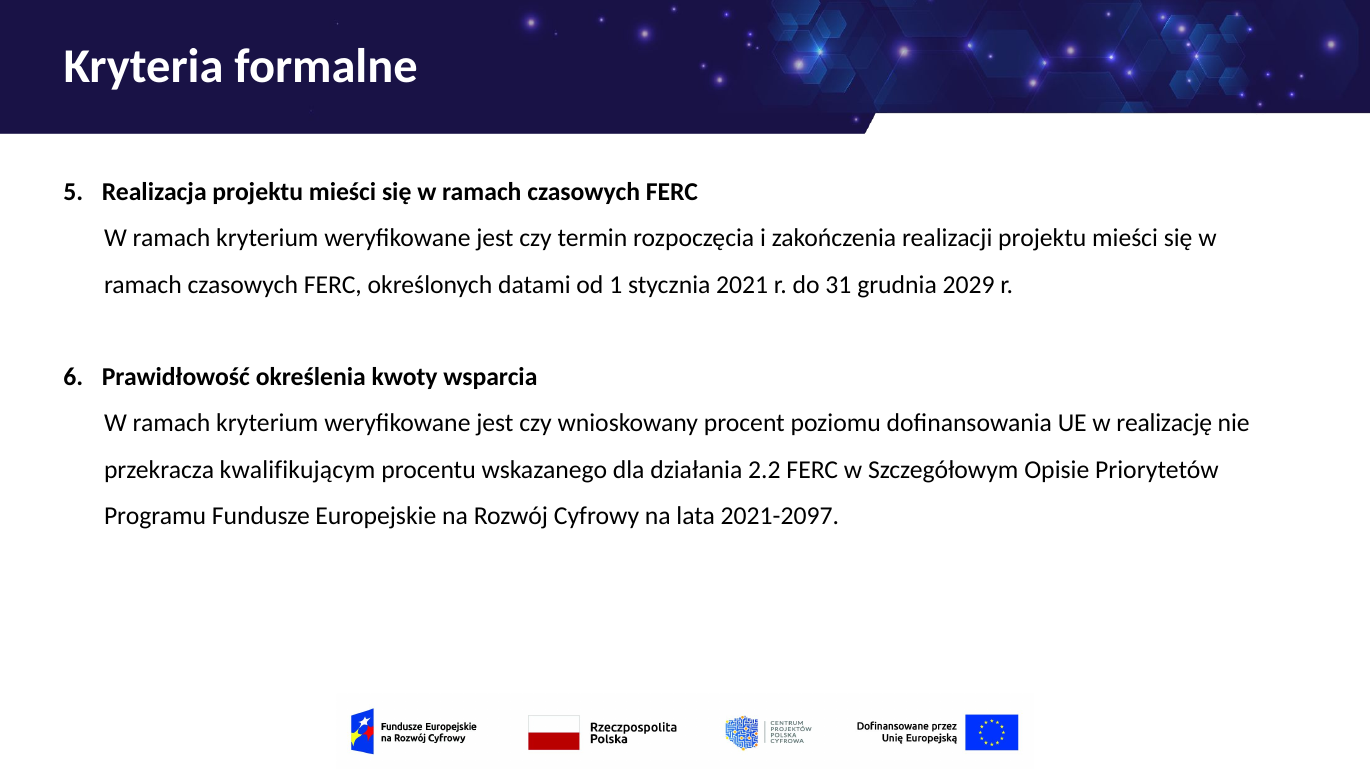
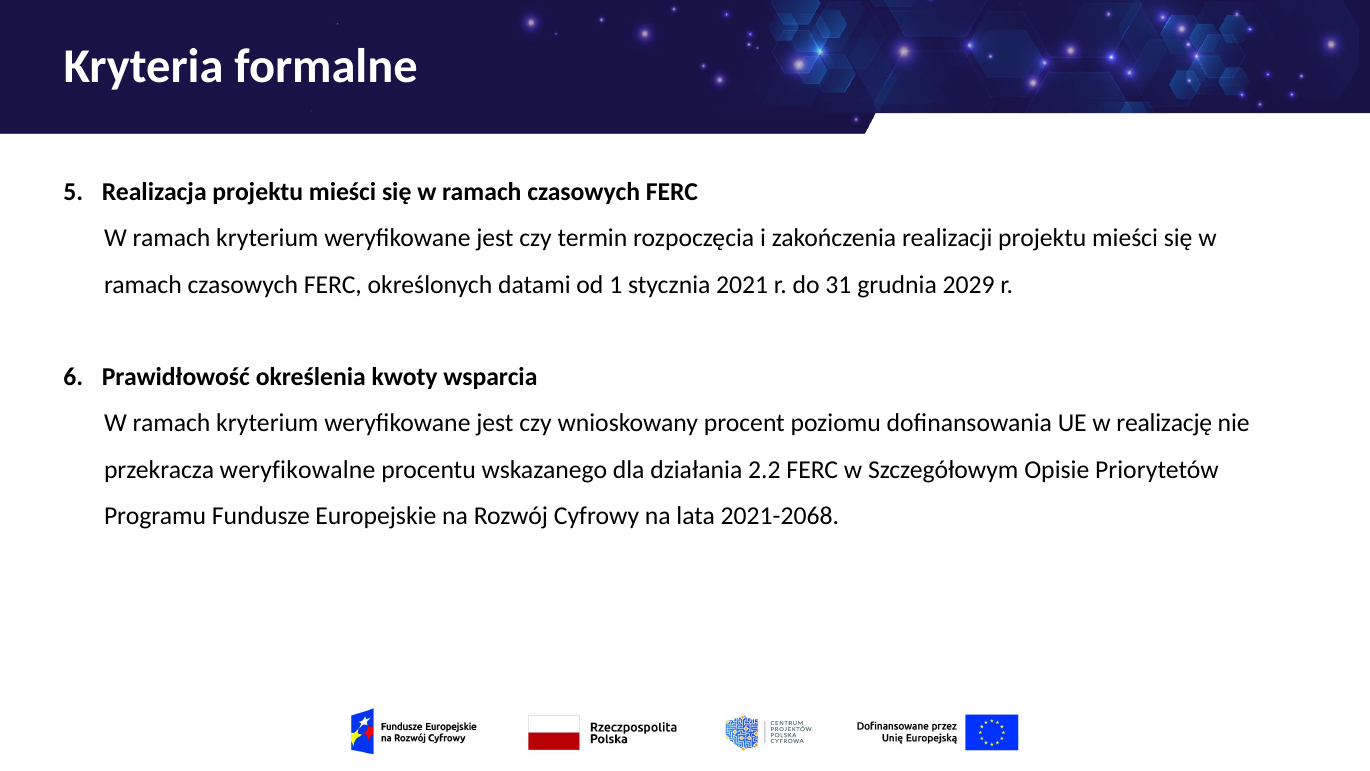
kwalifikującym: kwalifikującym -> weryfikowalne (298, 469)
2021-2097: 2021-2097 -> 2021-2068 (780, 516)
